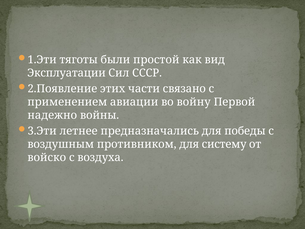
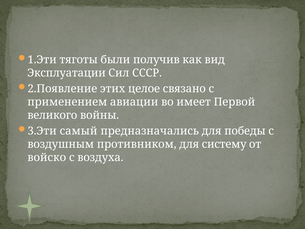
простой: простой -> получив (156, 60)
части: части -> целое (144, 89)
войну: войну -> имеет (194, 102)
надежно: надежно -> великого (52, 115)
летнее: летнее -> самый (79, 131)
